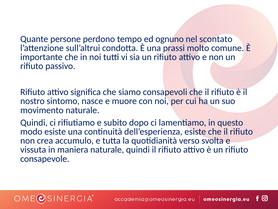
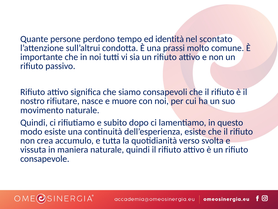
ognuno: ognuno -> identità (170, 39)
sintomo: sintomo -> rifiutare (63, 101)
